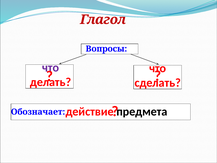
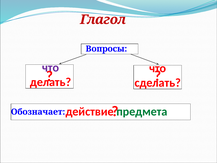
предмета colour: black -> green (142, 111)
